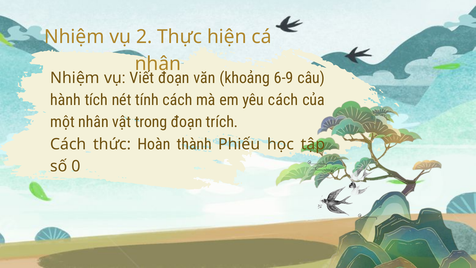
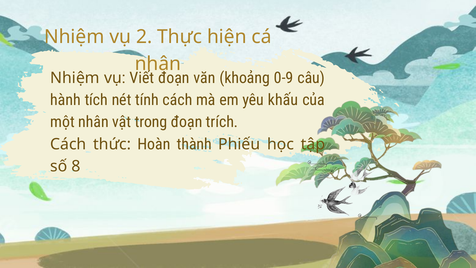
6-9: 6-9 -> 0-9 (284, 78)
yêu cách: cách -> khấu (283, 100)
0: 0 -> 8 (76, 166)
